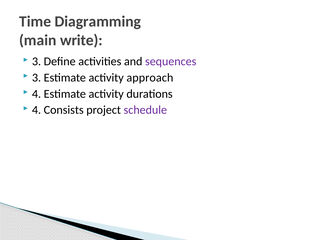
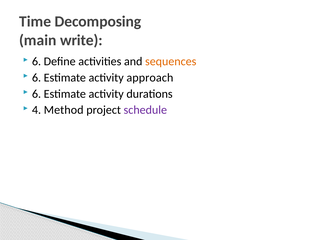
Diagramming: Diagramming -> Decomposing (98, 22)
3: 3 -> 6 (37, 61)
sequences colour: purple -> orange (171, 61)
3: 3 -> 6 (37, 78)
4: 4 -> 6 (37, 94)
Consists: Consists -> Method (64, 110)
